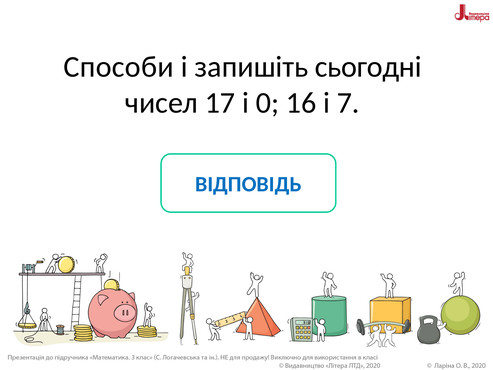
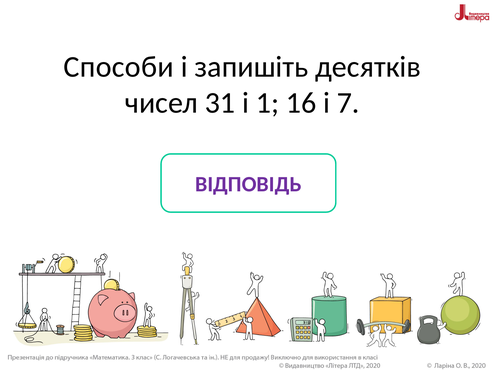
сьогодні: сьогодні -> десятків (368, 67)
17: 17 -> 31 (220, 103)
0: 0 -> 1 (267, 103)
ВІДПОВІДЬ colour: blue -> purple (248, 184)
